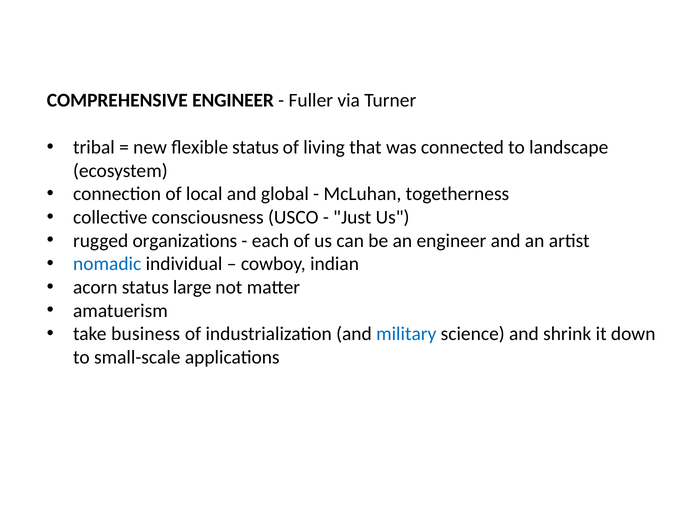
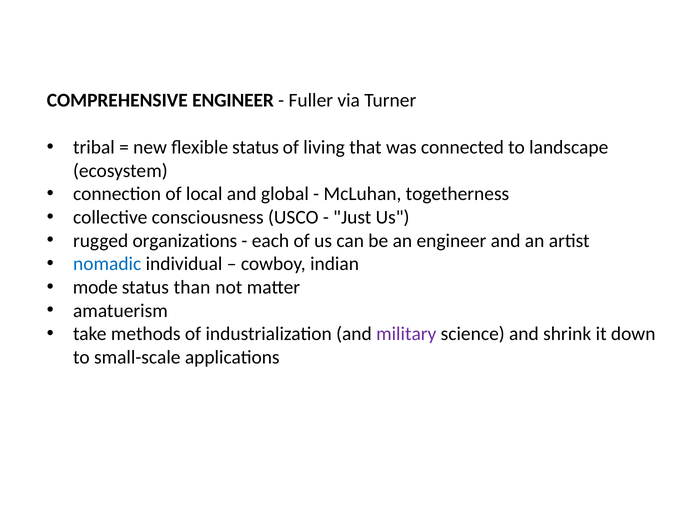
acorn: acorn -> mode (95, 287)
large: large -> than (192, 287)
business: business -> methods (146, 334)
military colour: blue -> purple (406, 334)
